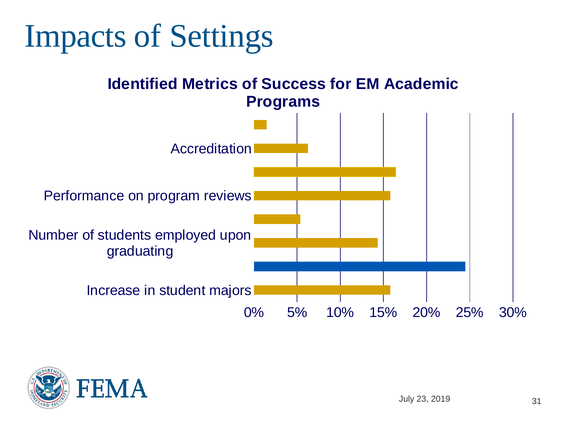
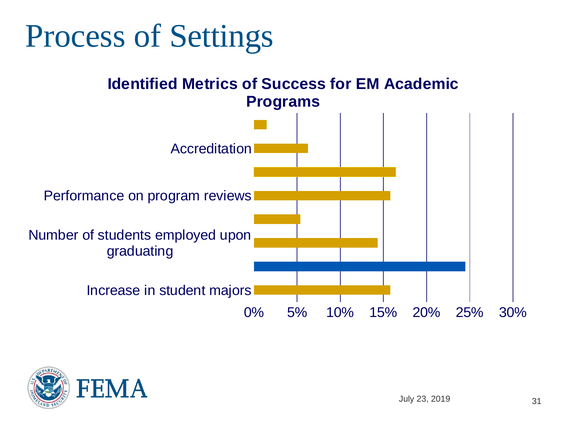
Impacts: Impacts -> Process (75, 36)
